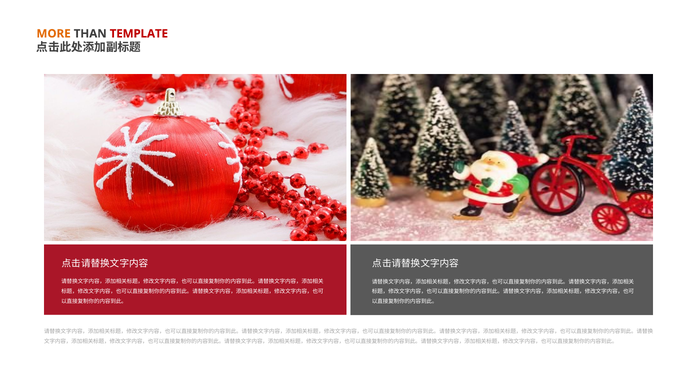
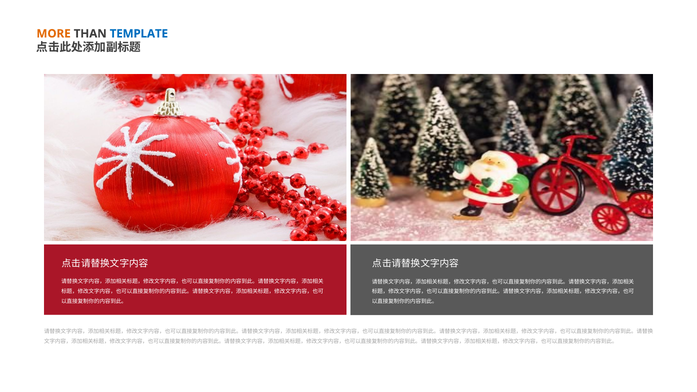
TEMPLATE colour: red -> blue (139, 34)
